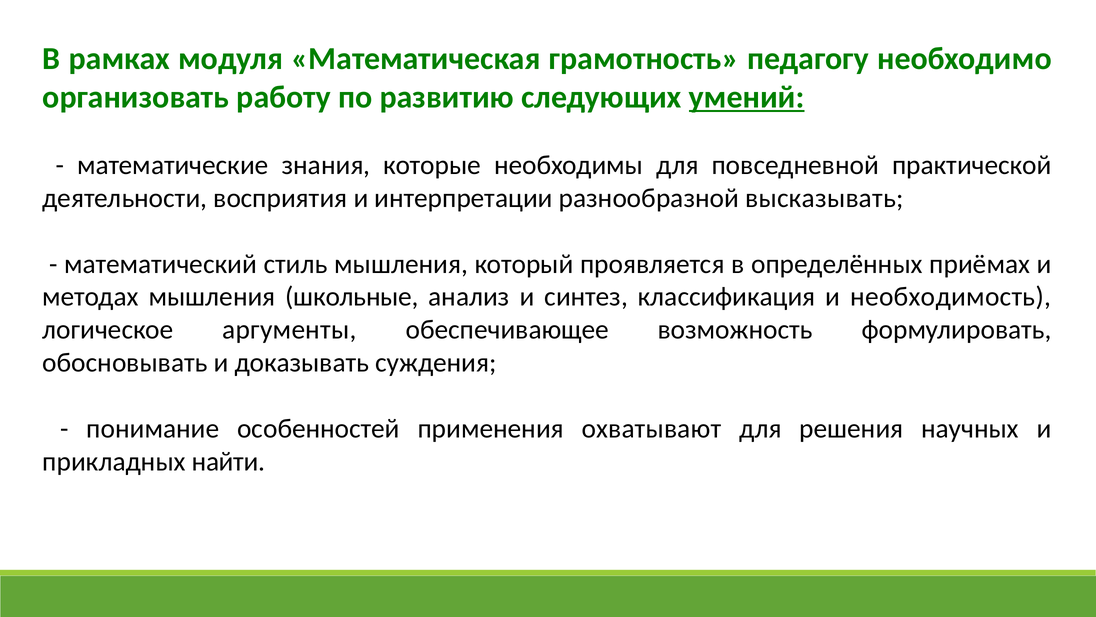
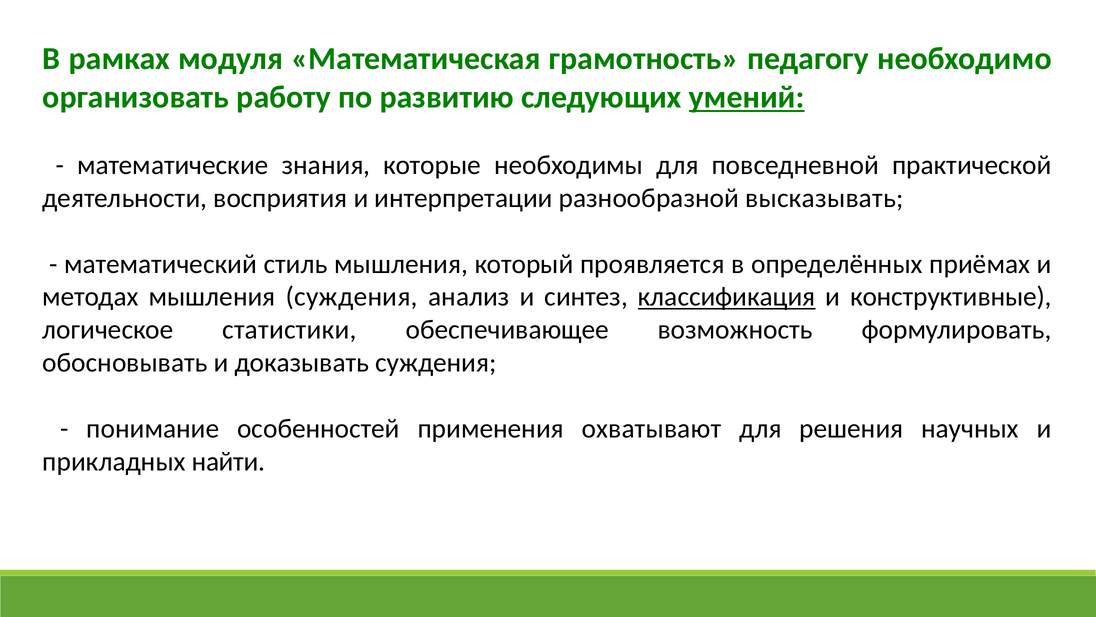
мышления школьные: школьные -> суждения (352, 297)
классификация underline: none -> present (727, 297)
необходимость: необходимость -> конструктивные (951, 297)
аргументы: аргументы -> статистики (289, 330)
